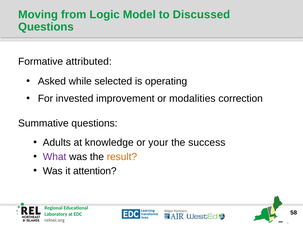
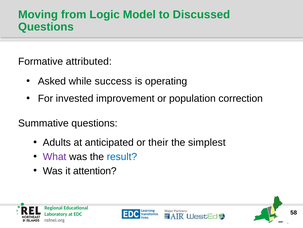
selected: selected -> success (113, 81)
modalities: modalities -> population (192, 98)
knowledge: knowledge -> anticipated (109, 142)
your: your -> their (158, 142)
success: success -> simplest (207, 142)
result colour: orange -> blue (122, 156)
